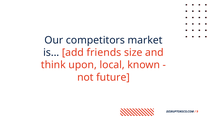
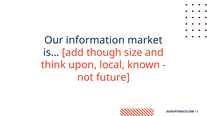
competitors: competitors -> information (95, 40)
friends: friends -> though (104, 53)
